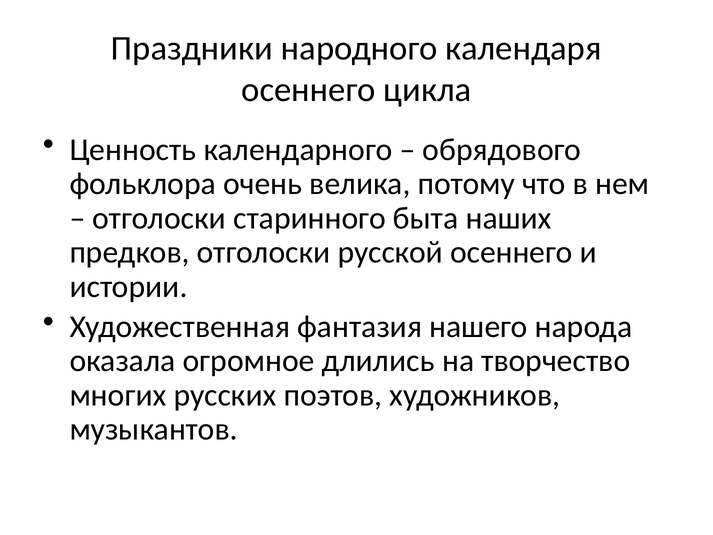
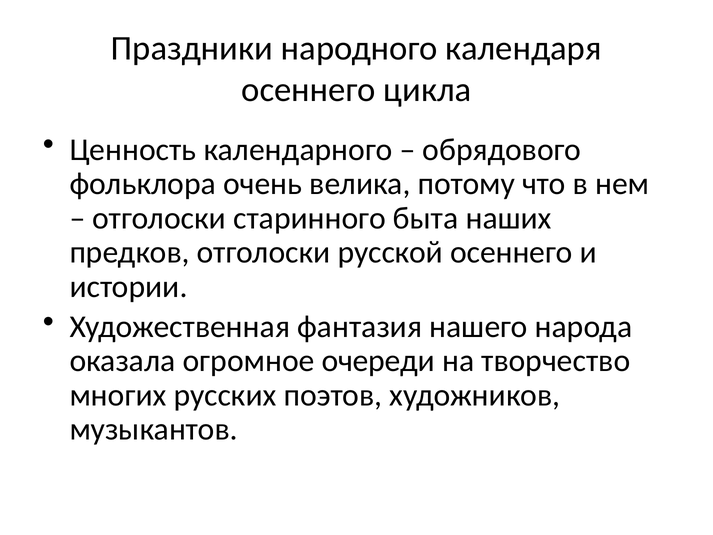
длились: длились -> очереди (378, 361)
